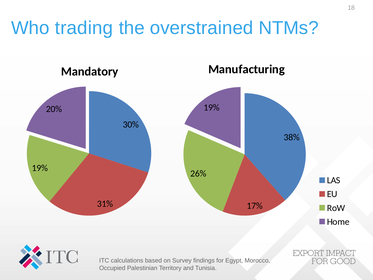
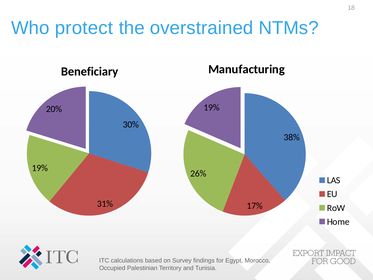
trading: trading -> protect (84, 28)
Mandatory: Mandatory -> Beneficiary (90, 72)
